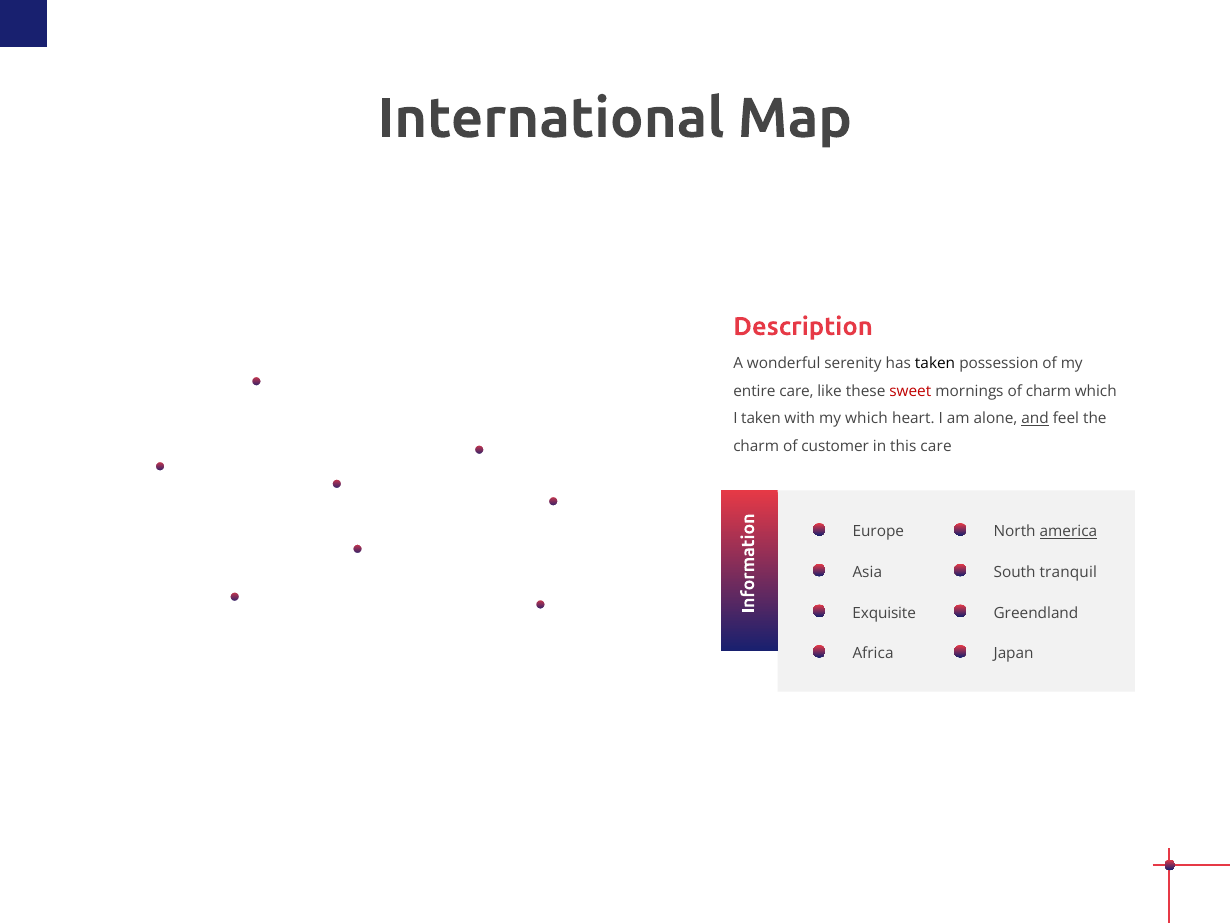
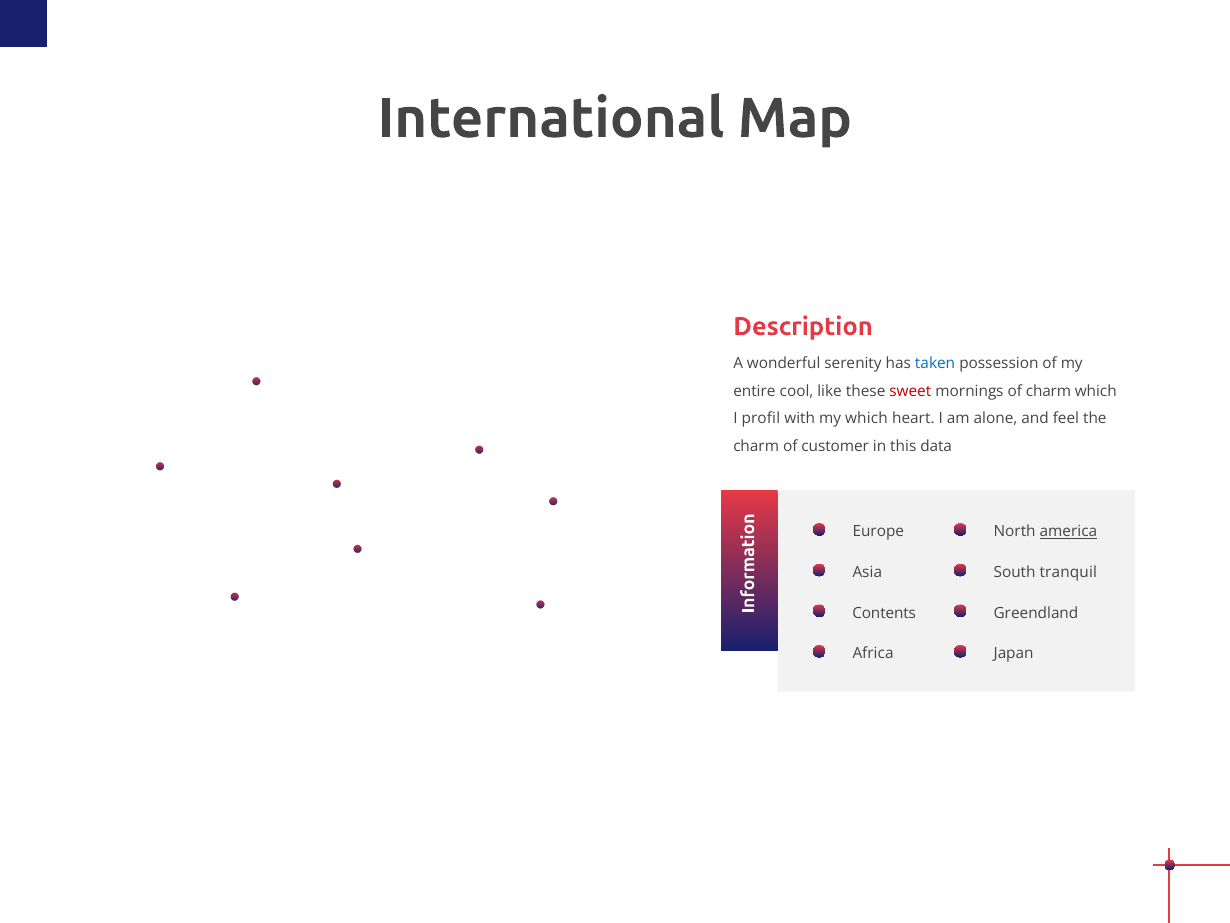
taken colour: black -> blue (935, 363)
entire care: care -> cool (796, 391)
I taken: taken -> profil (761, 419)
and underline: present -> none (1035, 419)
this care: care -> data (936, 446)
Exquisite: Exquisite -> Contents (884, 613)
